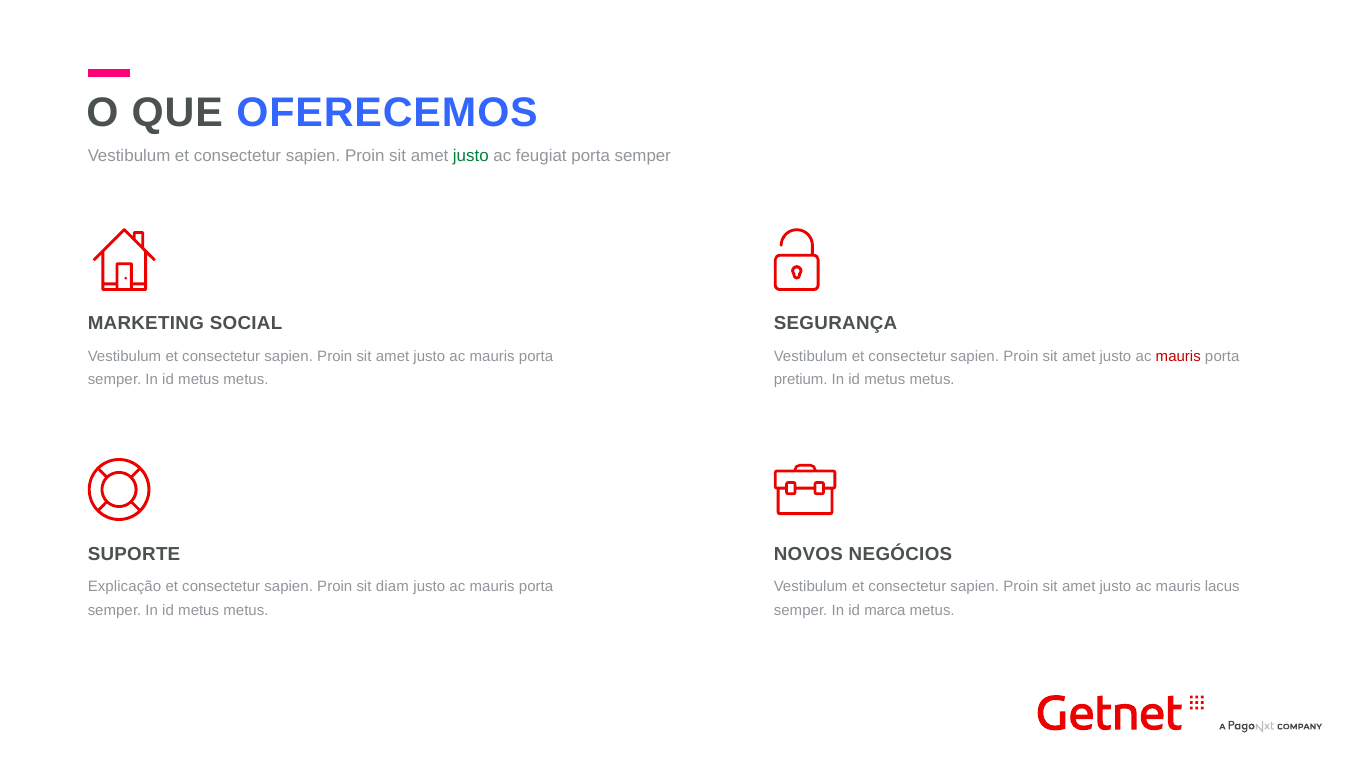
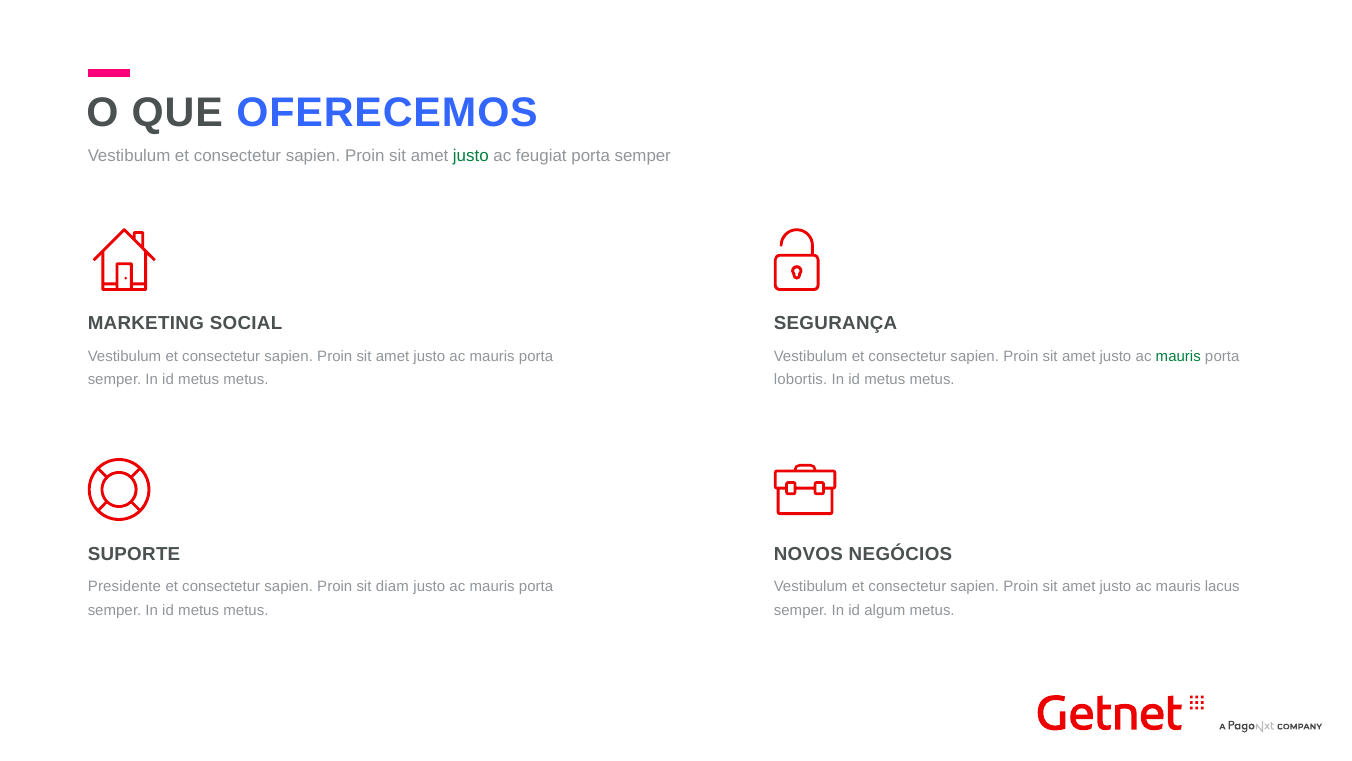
mauris colour: red -> green (1178, 356)
pretium: pretium -> lobortis (801, 380)
Explicação: Explicação -> Presidente (124, 586)
marca: marca -> algum (885, 610)
